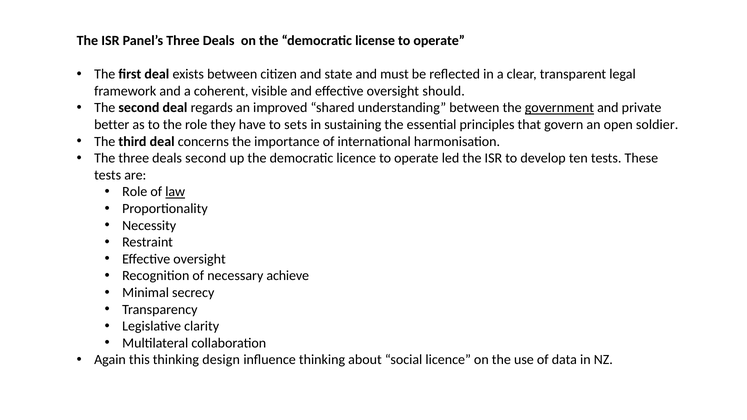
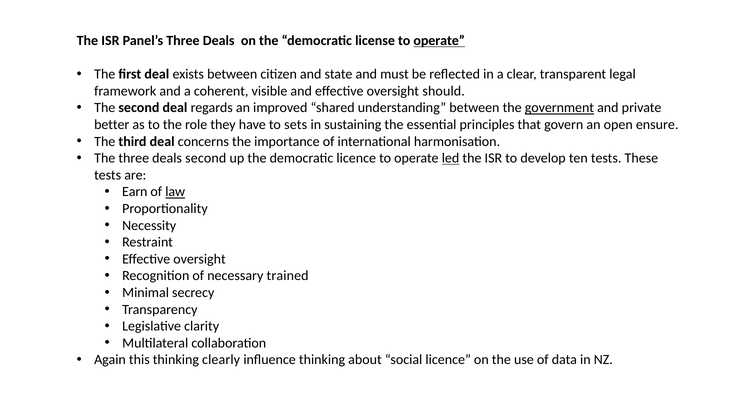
operate underline: none -> present (439, 41)
soldier: soldier -> ensure (657, 125)
led underline: none -> present (451, 158)
Role: Role -> Earn (135, 192)
achieve: achieve -> trained (288, 276)
design: design -> clearly (221, 360)
